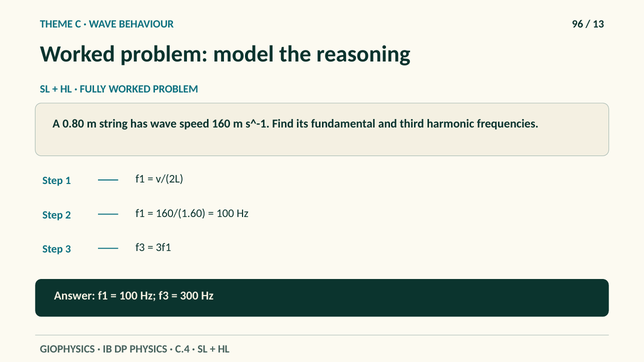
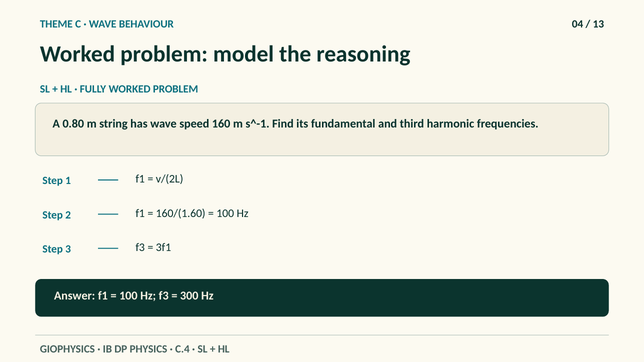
96: 96 -> 04 (578, 24)
